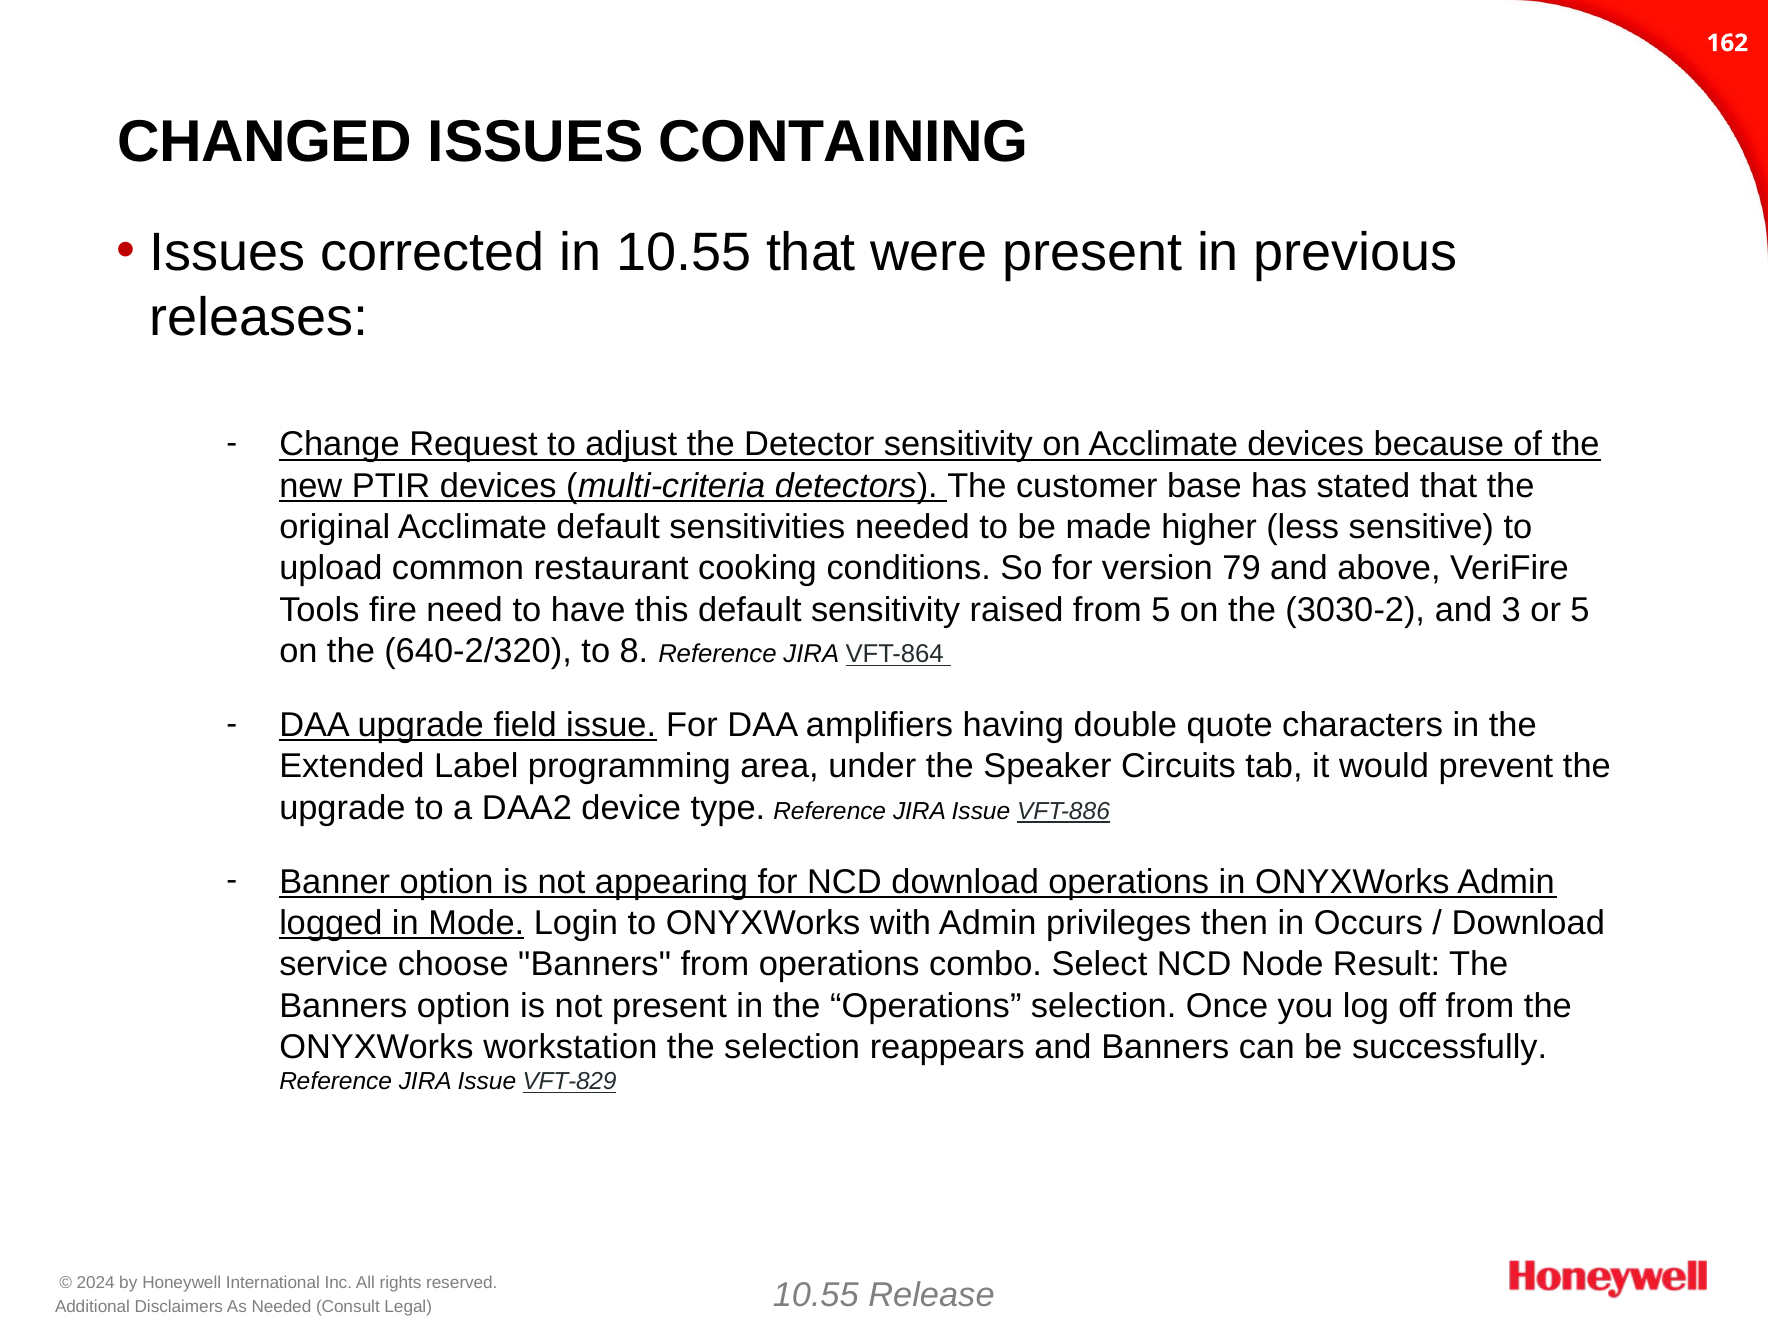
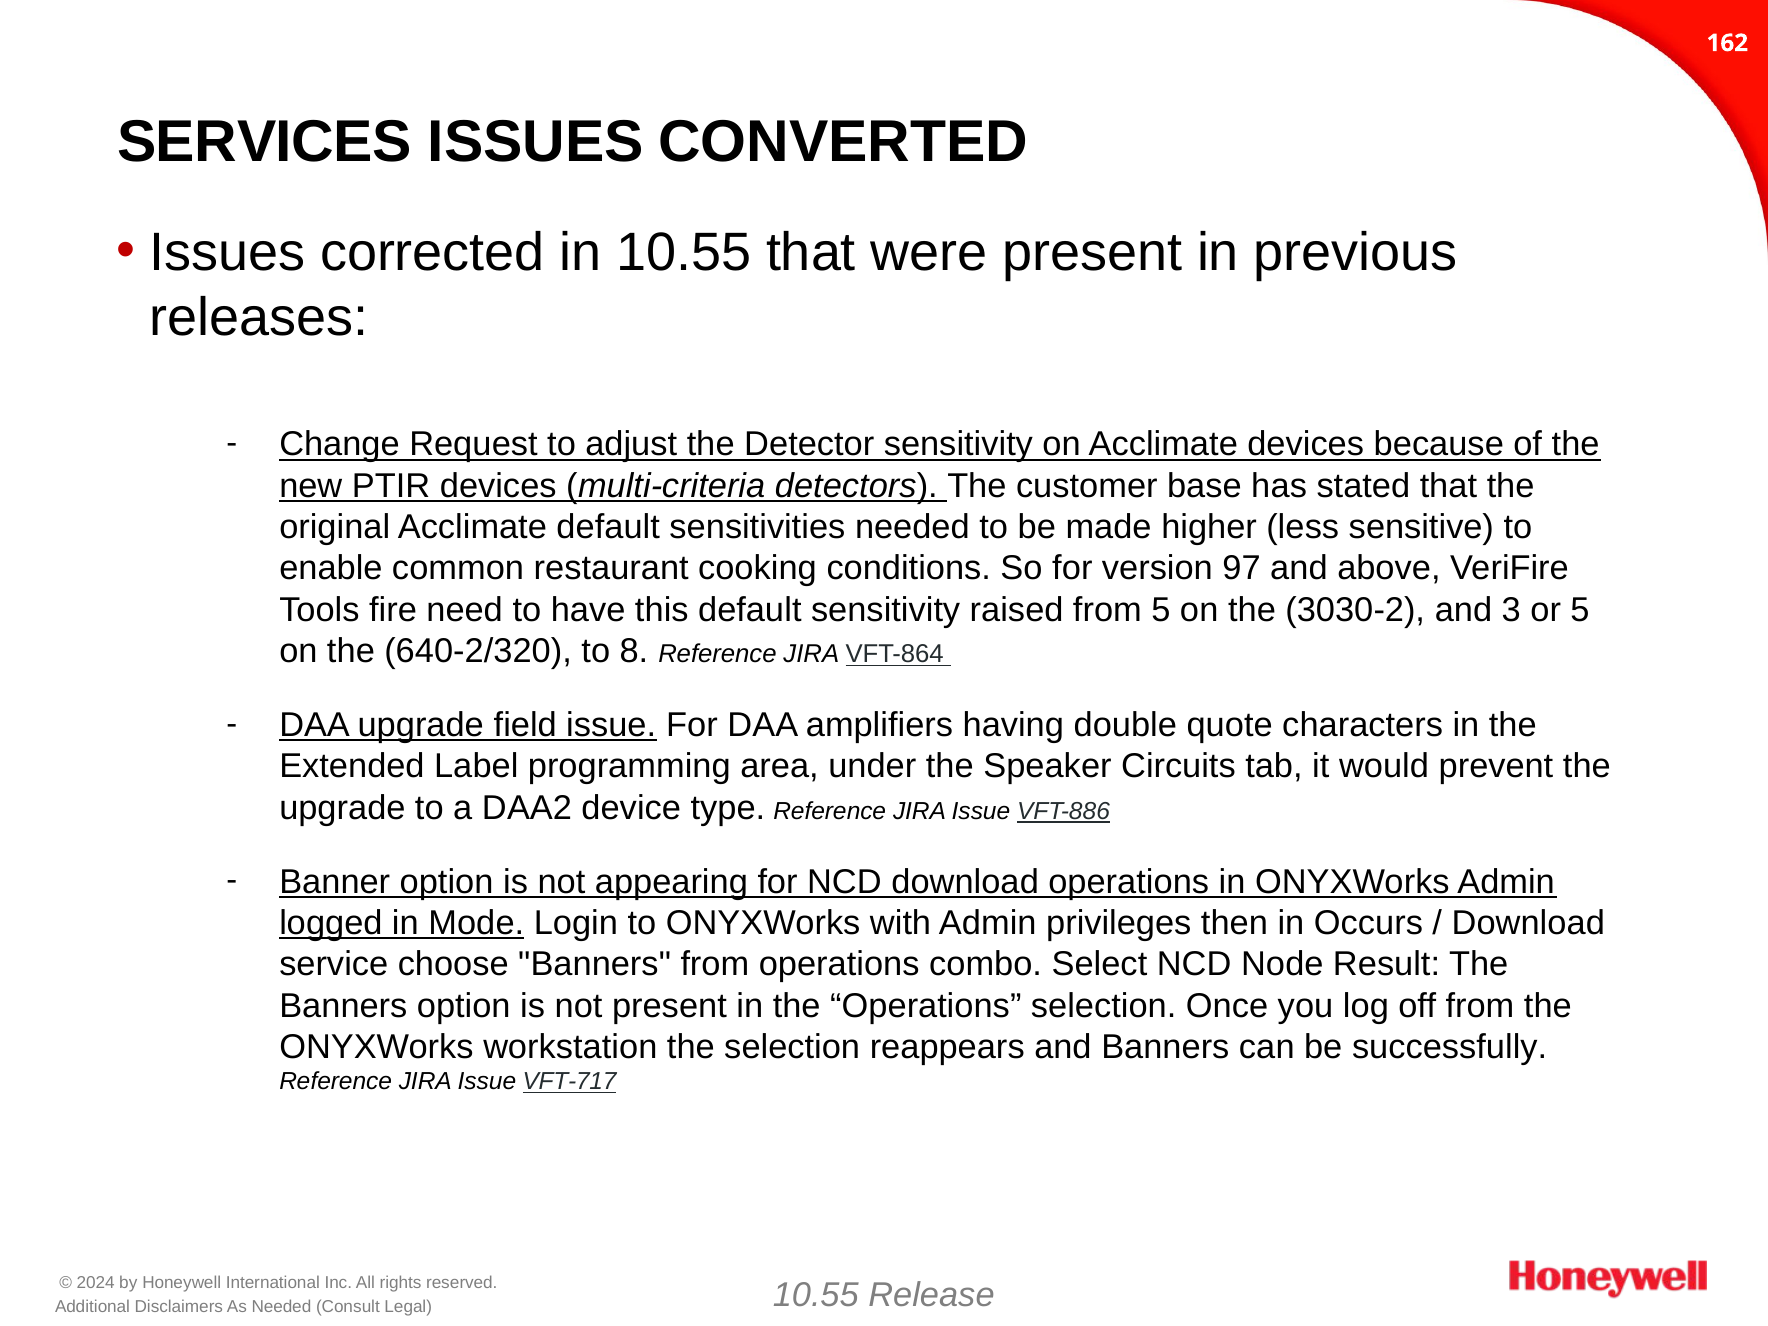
CHANGED: CHANGED -> SERVICES (265, 142)
CONTAINING: CONTAINING -> CONVERTED (843, 142)
upload: upload -> enable (331, 569)
79: 79 -> 97 (1242, 569)
VFT-829: VFT-829 -> VFT-717 (570, 1082)
